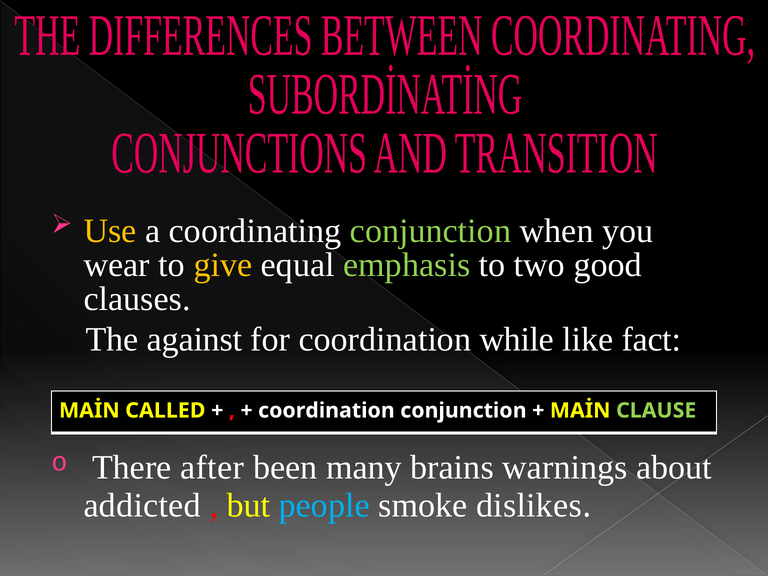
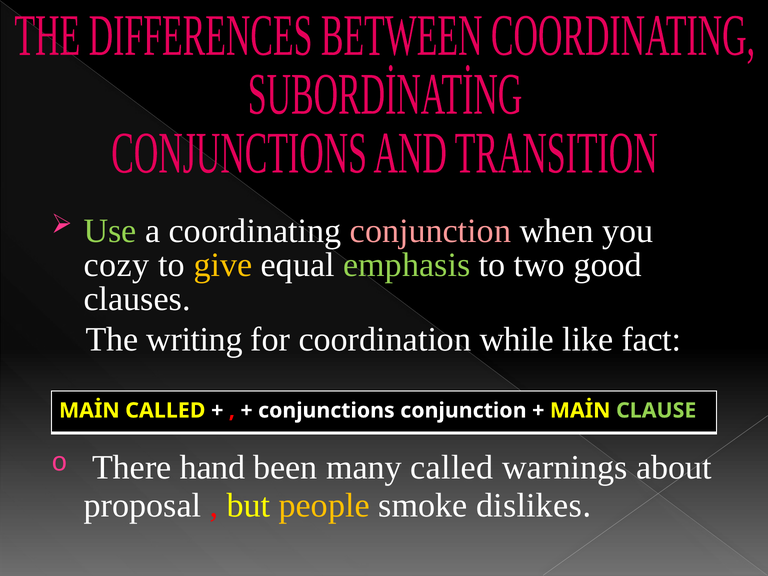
Use colour: yellow -> light green (110, 231)
conjunction colour: light green -> pink (430, 231)
wear: wear -> cozy (117, 265)
against: against -> writing (195, 339)
coordination: coordination -> conjunctions (326, 411)
after: after -> hand (212, 468)
many brains: brains -> called (452, 468)
addicted: addicted -> proposal (142, 506)
people colour: light blue -> yellow (324, 506)
